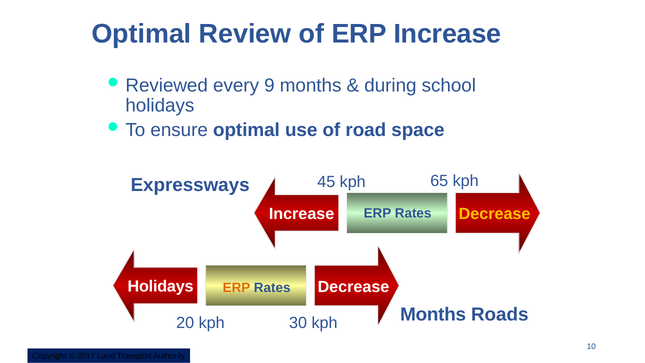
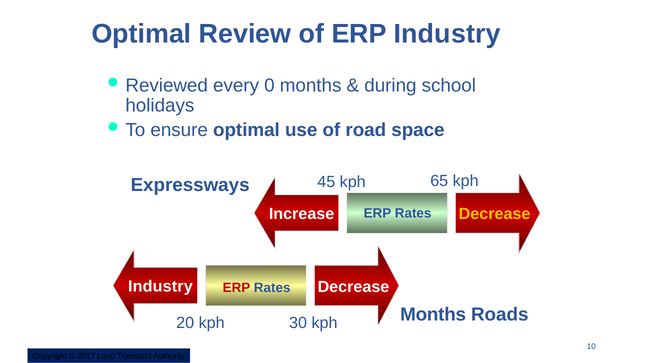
ERP Increase: Increase -> Industry (447, 34)
9: 9 -> 0 (269, 85)
Holidays: Holidays -> Industry (160, 287)
ERP colour: orange -> red (237, 288)
